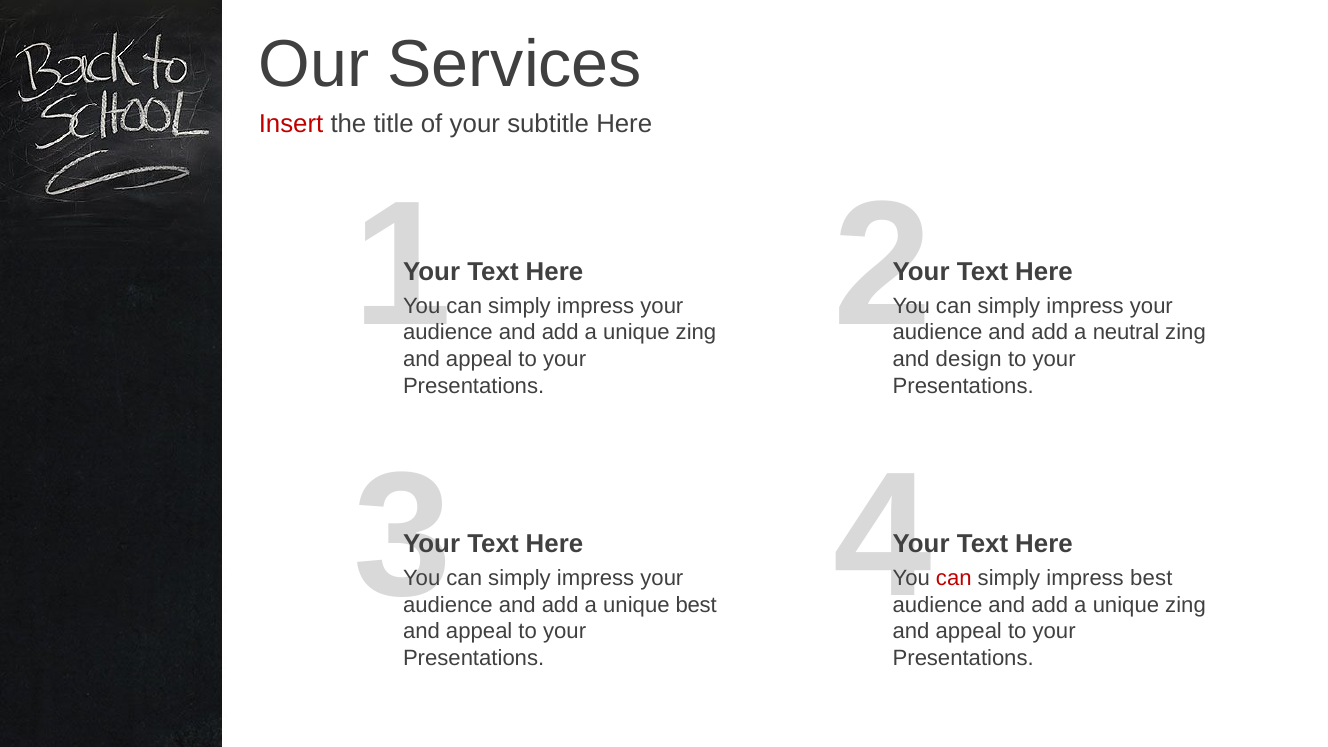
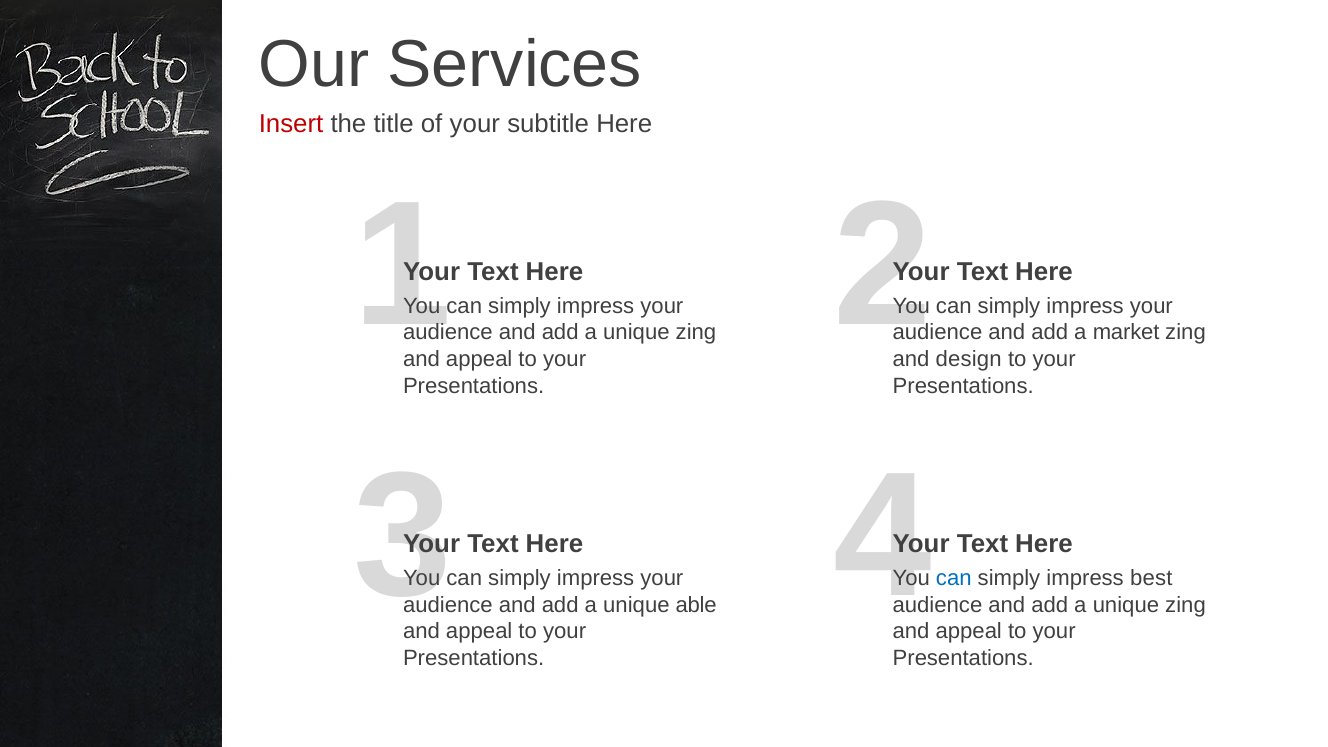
neutral: neutral -> market (1126, 333)
can colour: red -> blue (954, 578)
unique best: best -> able (696, 605)
